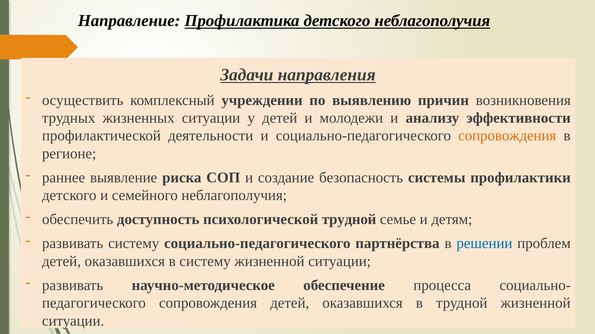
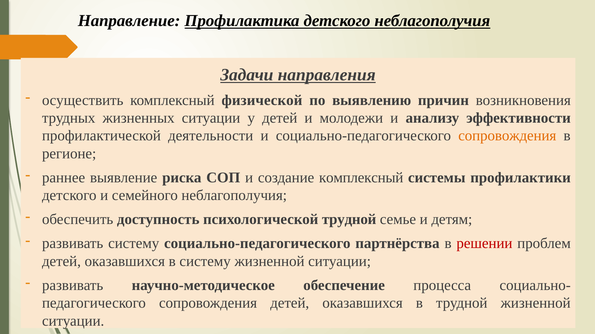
учреждении: учреждении -> физической (262, 100)
создание безопасность: безопасность -> комплексный (361, 178)
решении colour: blue -> red (484, 244)
